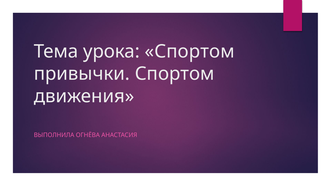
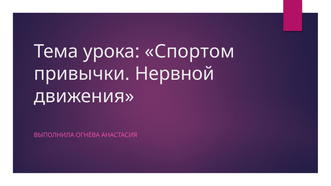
привычки Спортом: Спортом -> Нервной (175, 74)
